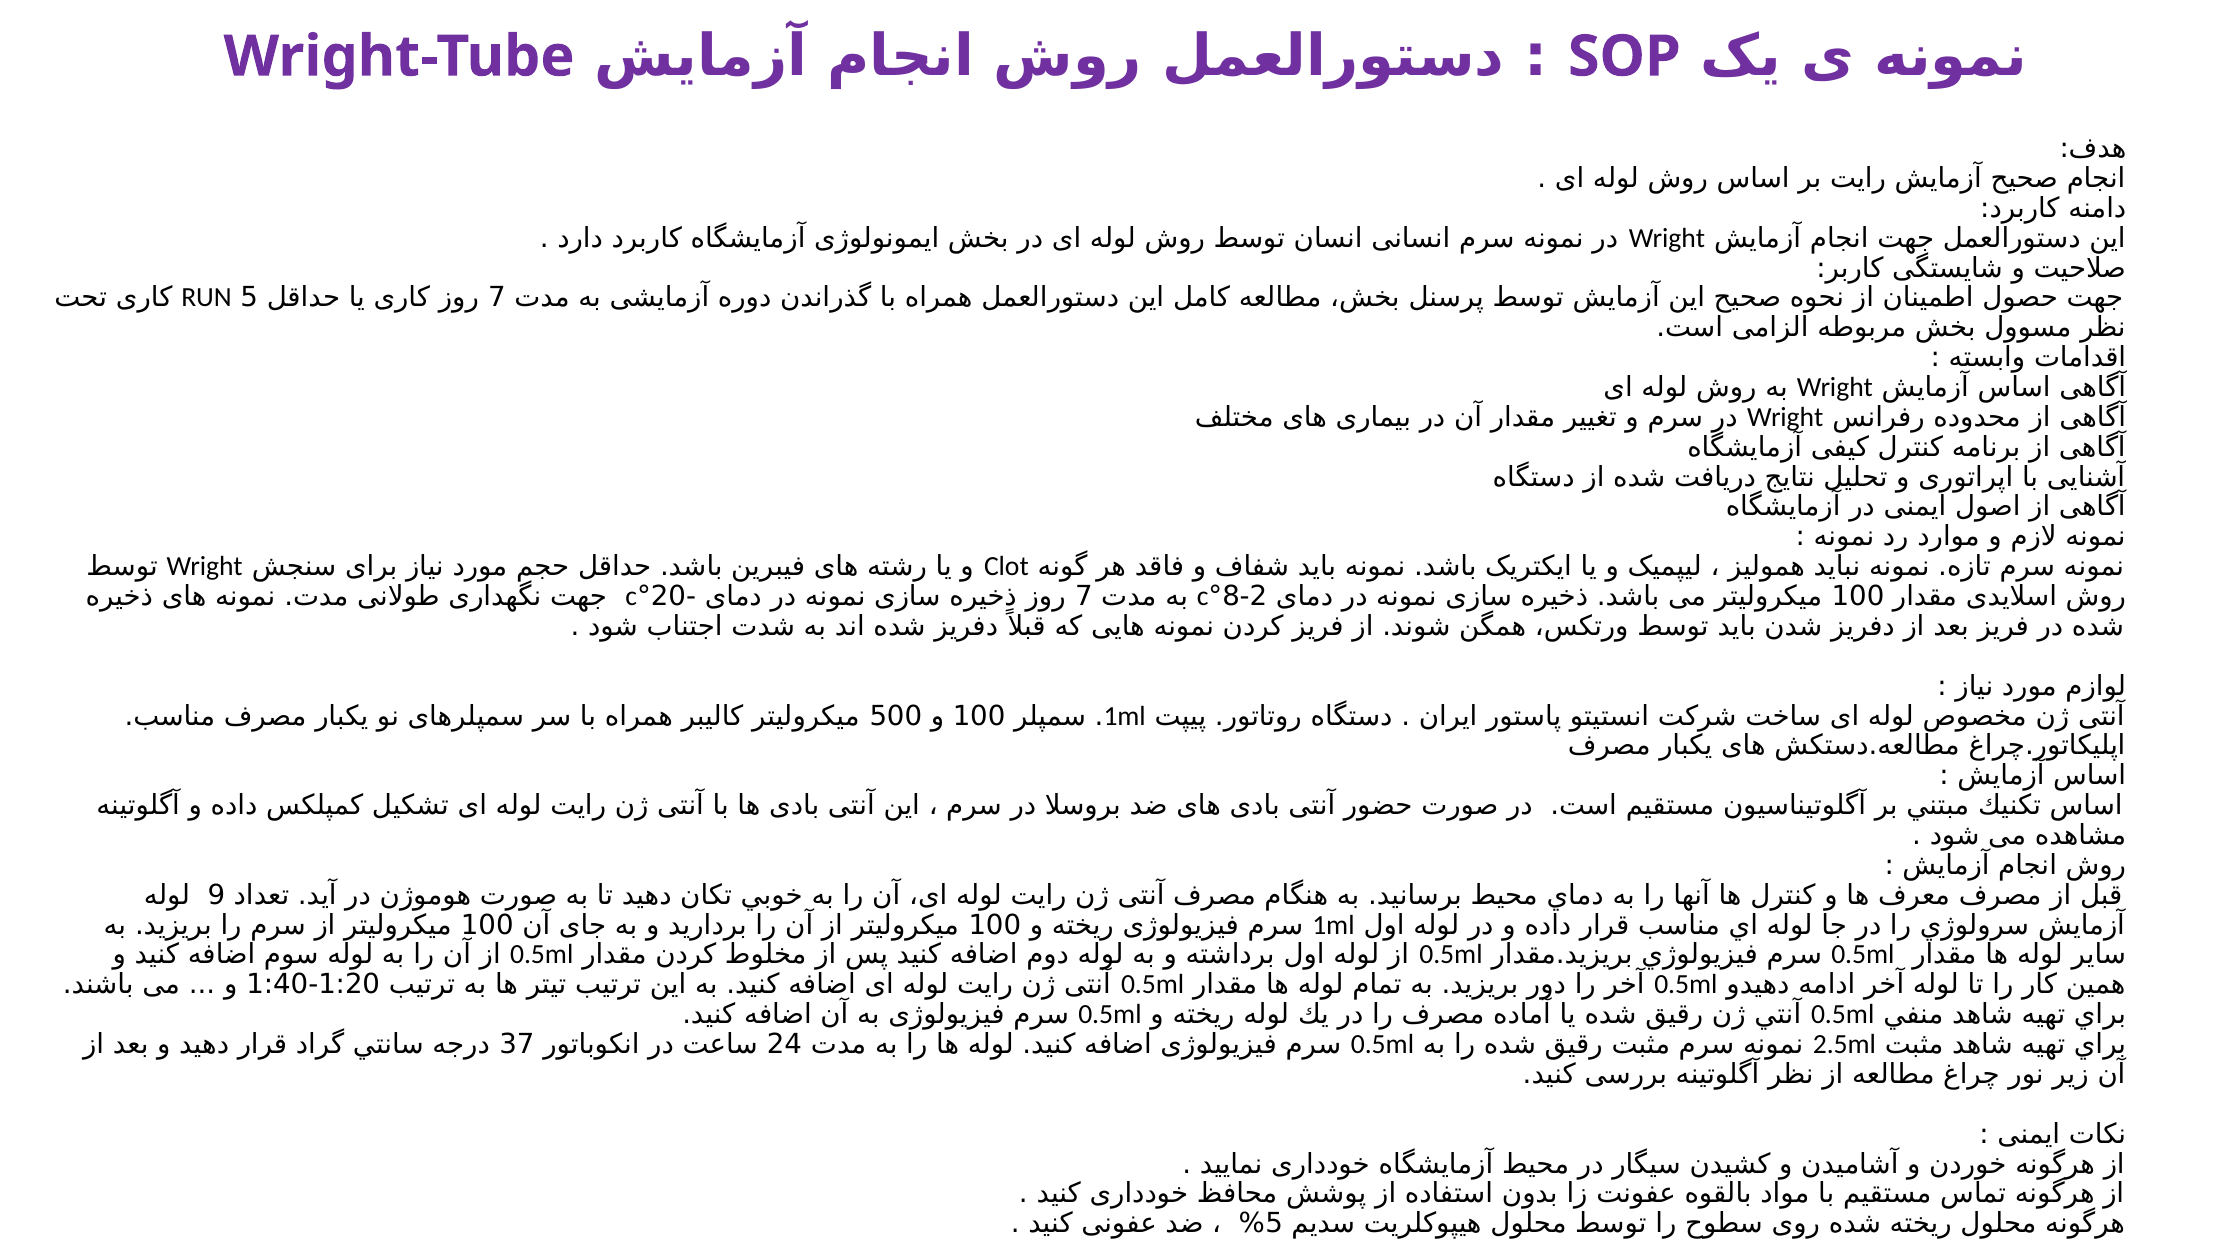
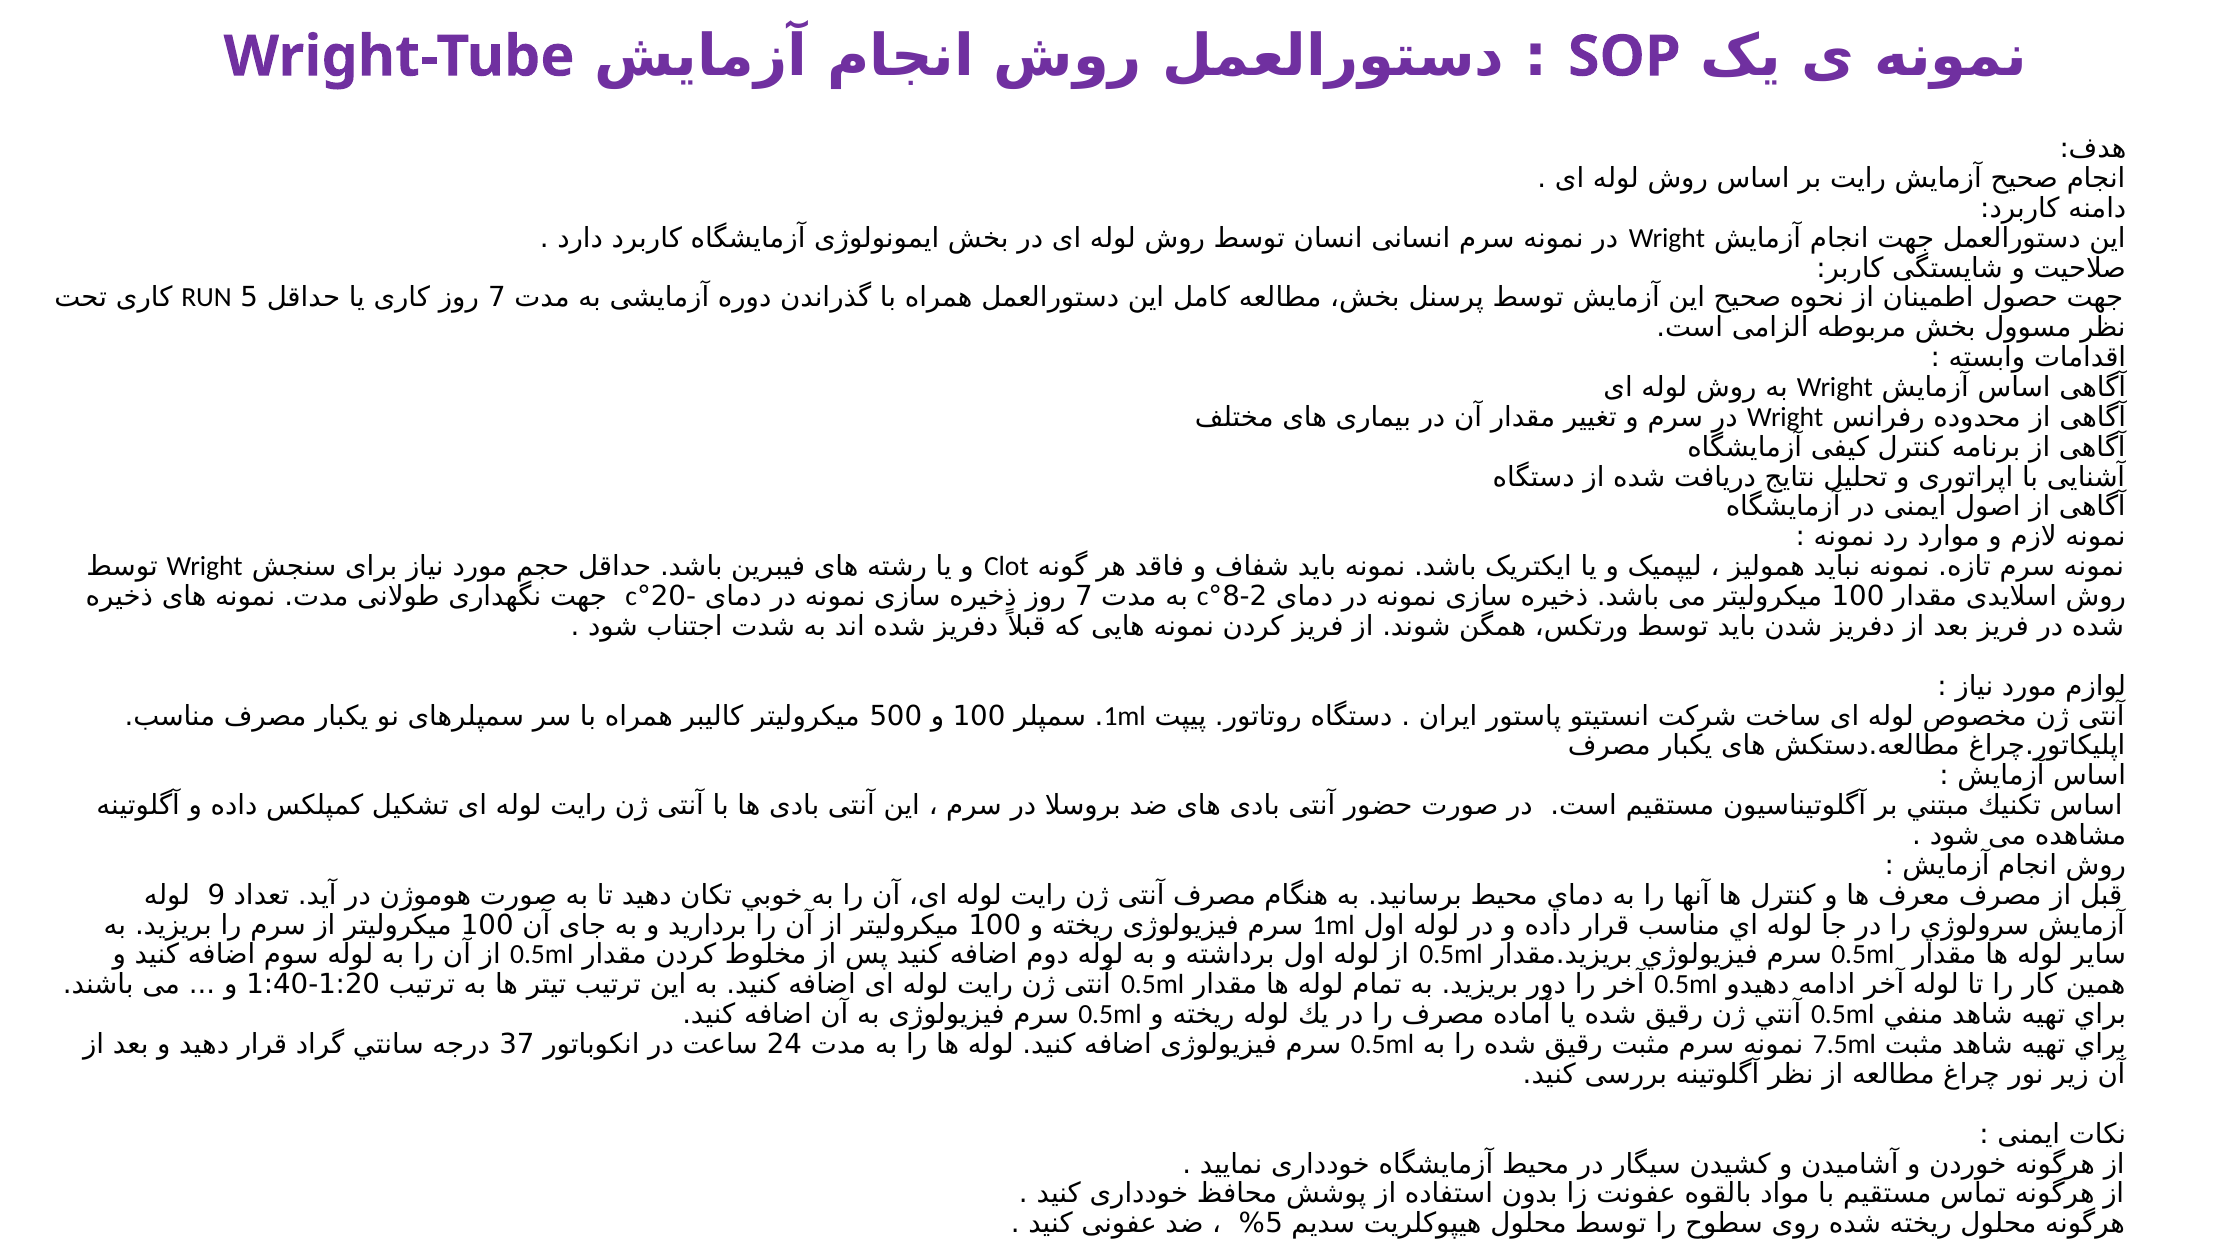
2.5ml: 2.5ml -> 7.5ml (1844, 1044)
